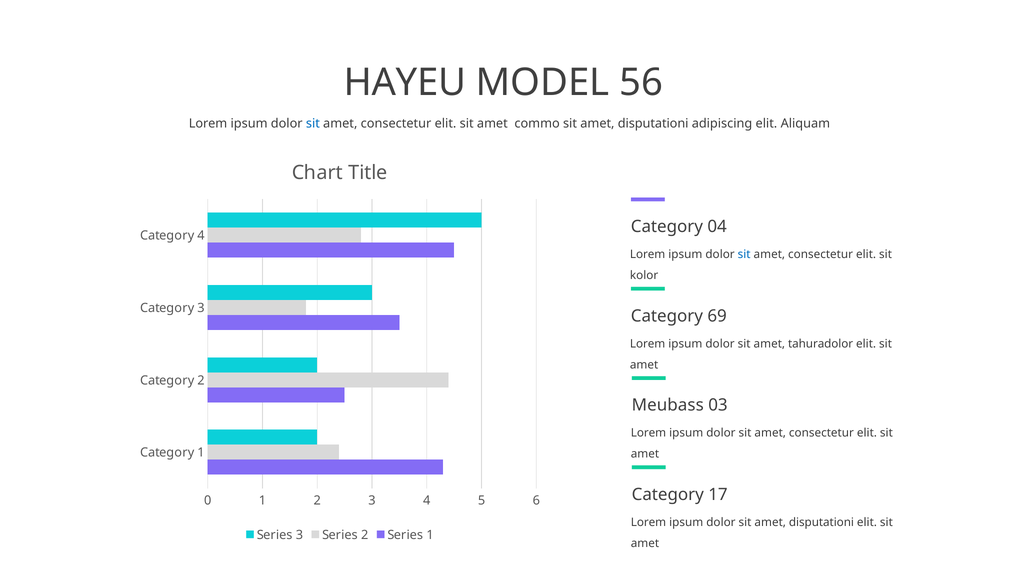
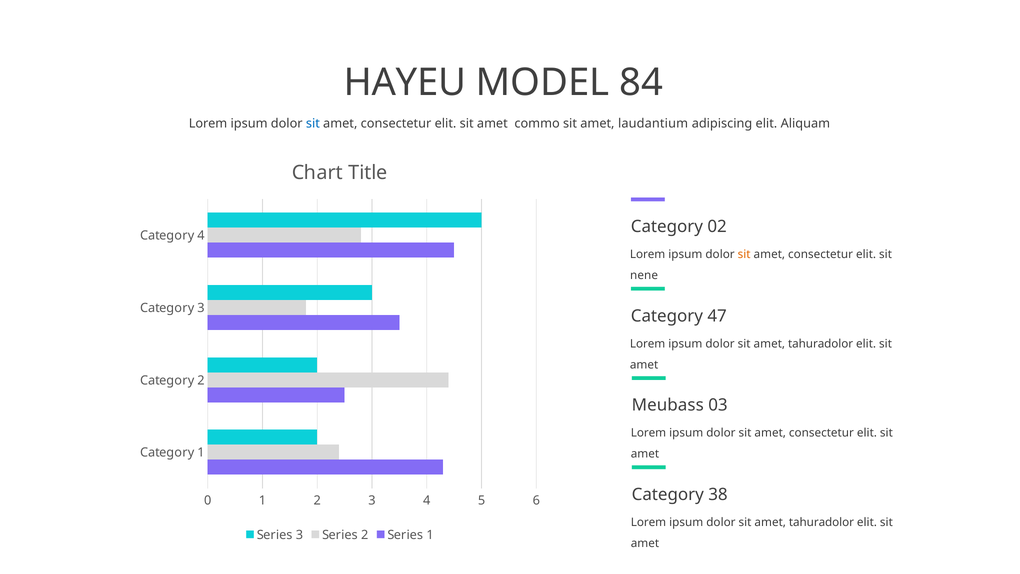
56: 56 -> 84 (641, 82)
commo sit amet disputationi: disputationi -> laudantium (653, 123)
04: 04 -> 02 (717, 227)
sit colour: blue -> orange (744, 254)
kolor: kolor -> nene (644, 275)
69: 69 -> 47 (717, 316)
17: 17 -> 38 (718, 494)
disputationi: disputationi -> tahuradolor (821, 522)
